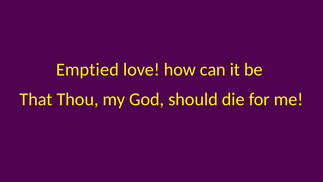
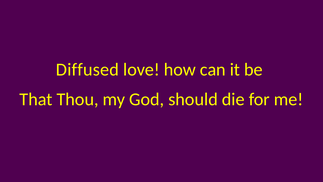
Emptied: Emptied -> Diffused (87, 69)
